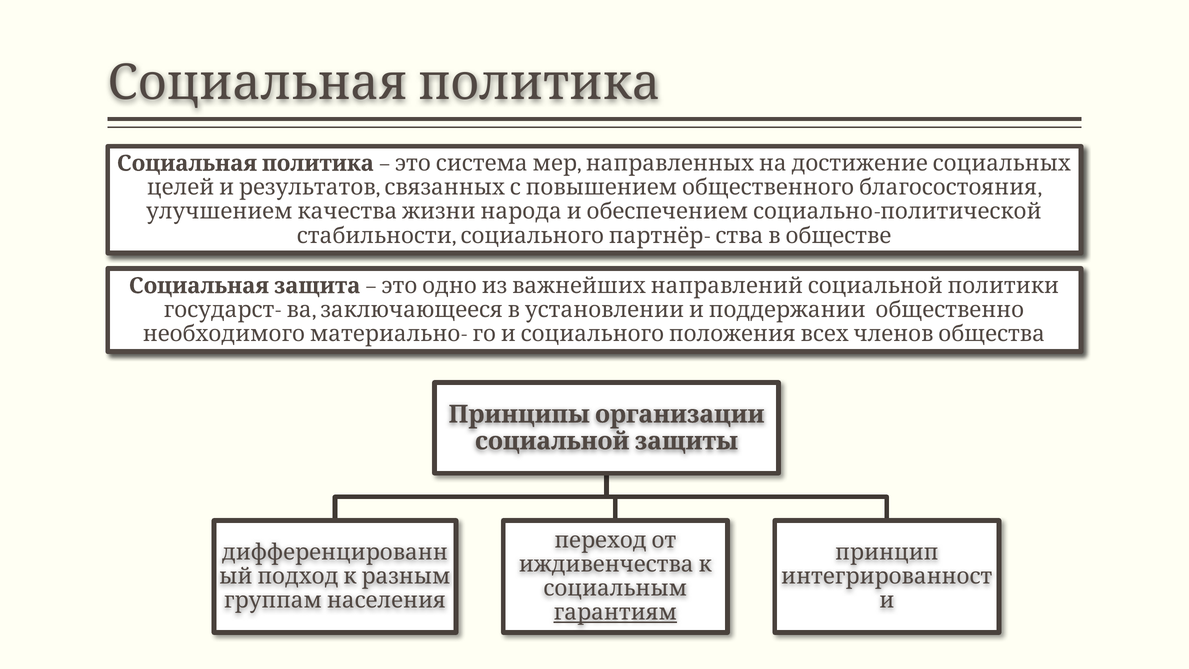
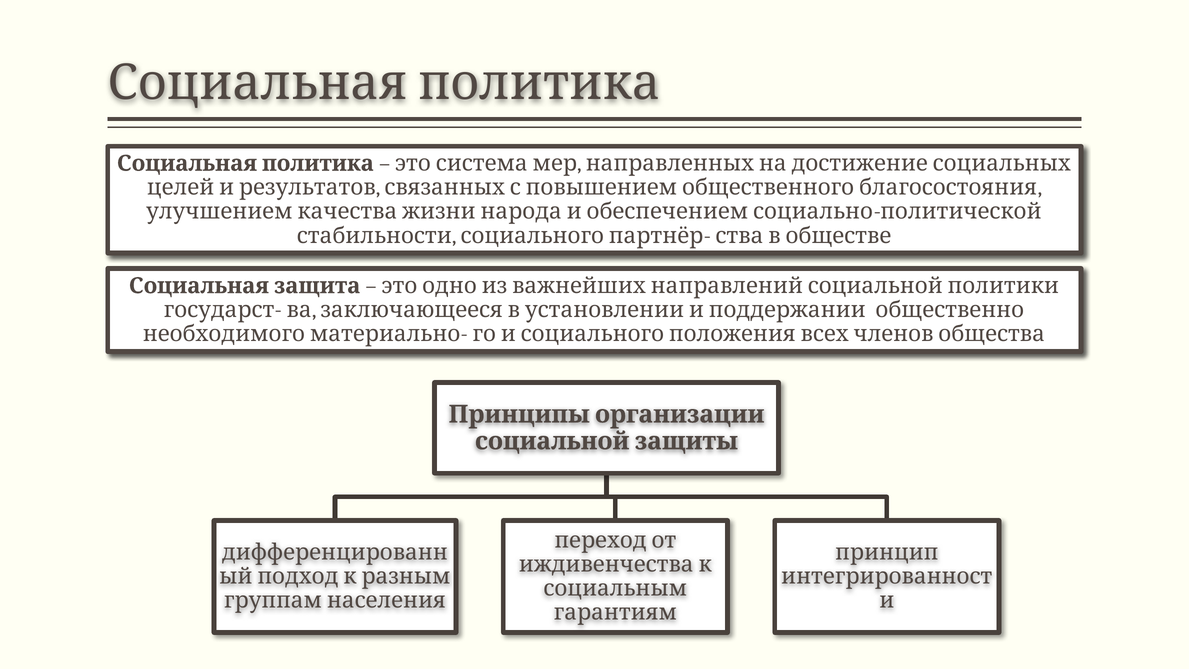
гарантиям underline: present -> none (615, 612)
